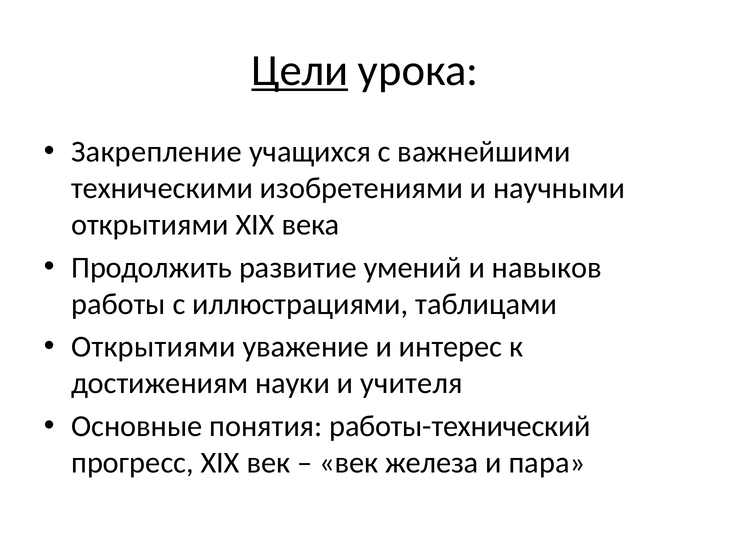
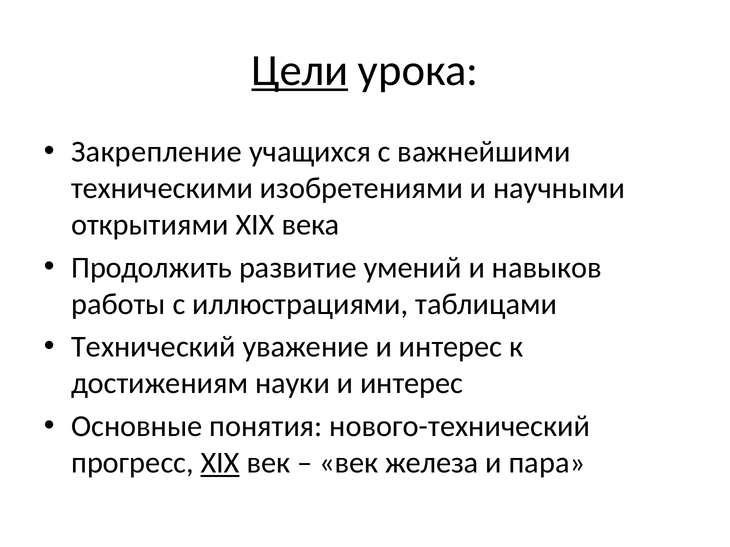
Открытиями: Открытиями -> Технический (153, 347)
науки и учителя: учителя -> интерес (412, 384)
работы-технический: работы-технический -> нового-технический (460, 427)
XIX underline: none -> present (220, 463)
